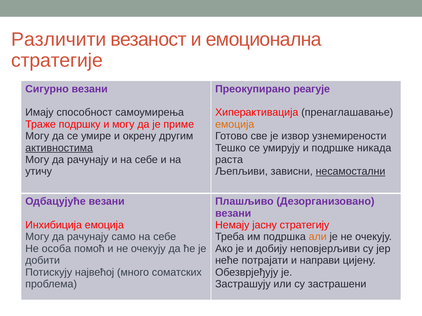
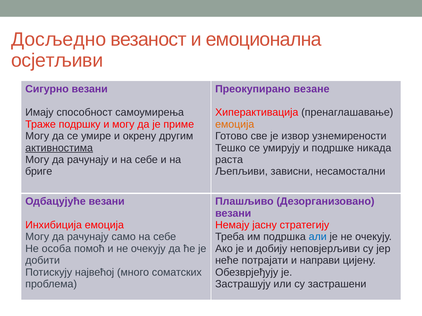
Различити: Различити -> Досљедно (59, 40)
стратегије: стратегије -> осјетљиви (57, 61)
реагује: реагује -> везане (312, 89)
утичу: утичу -> бриге (39, 172)
несамостални underline: present -> none (351, 172)
али colour: orange -> blue (318, 237)
